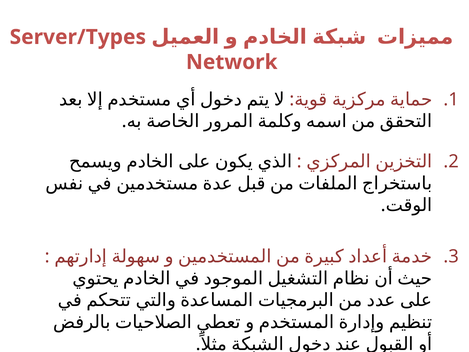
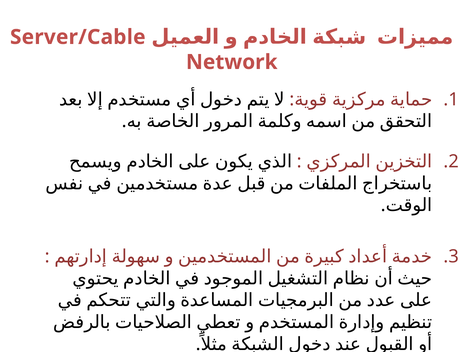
Server/Types: Server/Types -> Server/Cable (78, 37)
